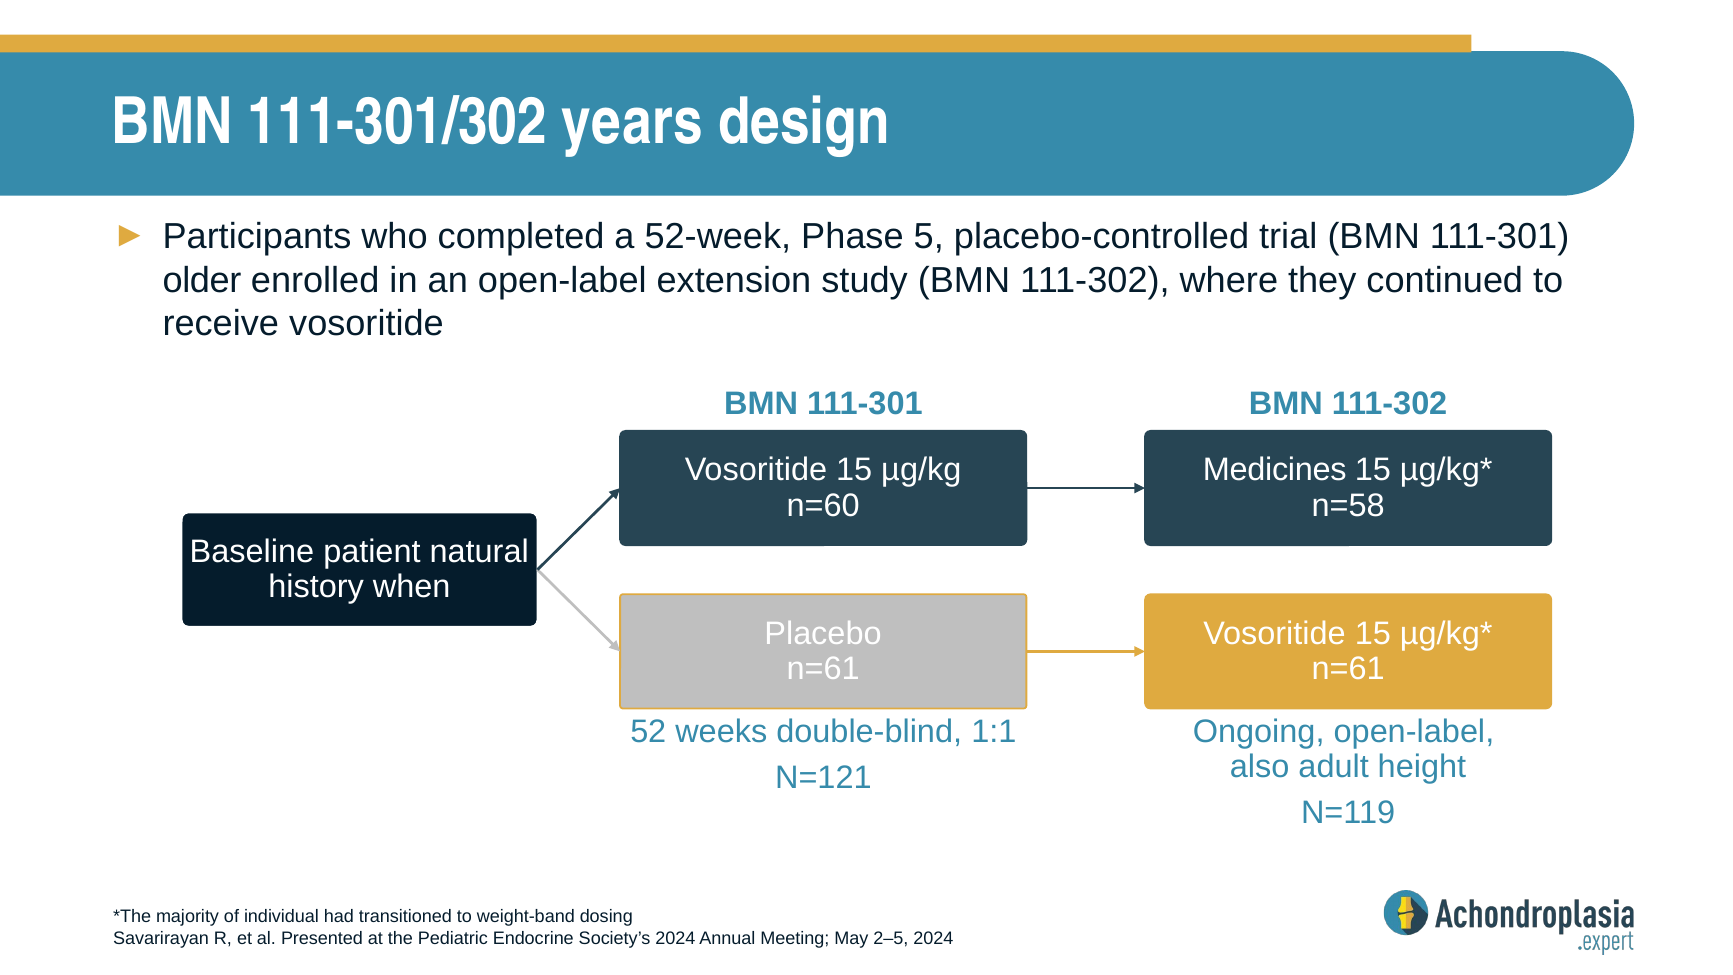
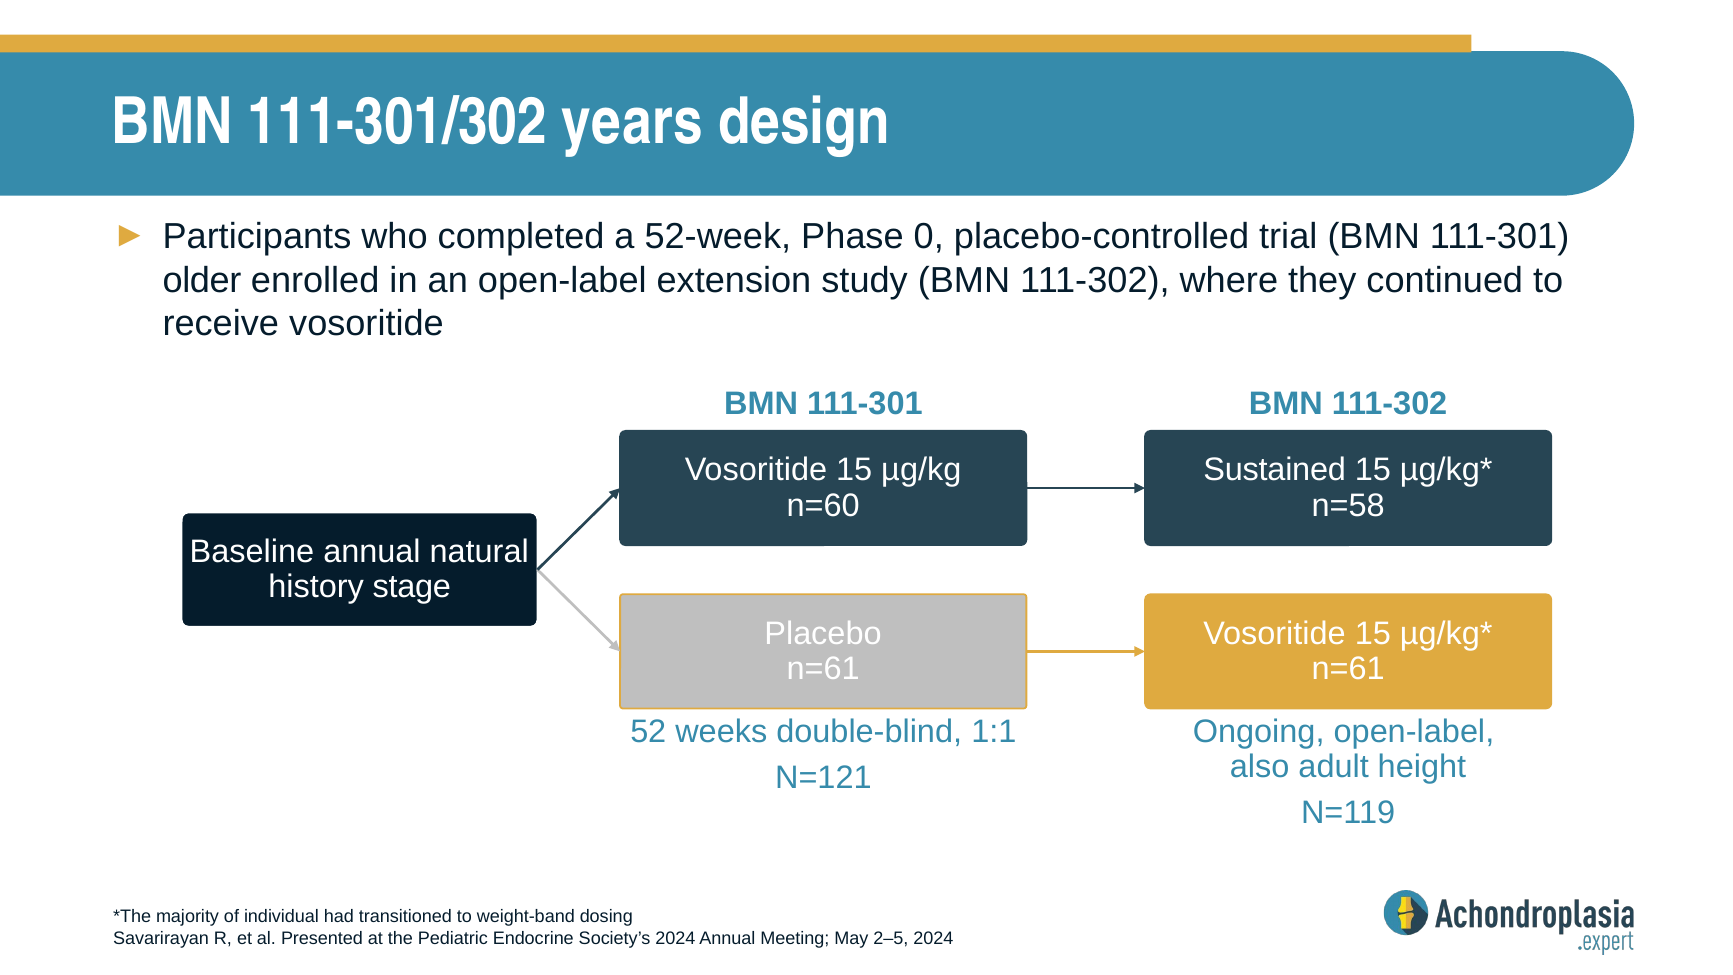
5: 5 -> 0 (929, 237)
Medicines: Medicines -> Sustained (1275, 470)
Baseline patient: patient -> annual (372, 552)
when: when -> stage (412, 587)
